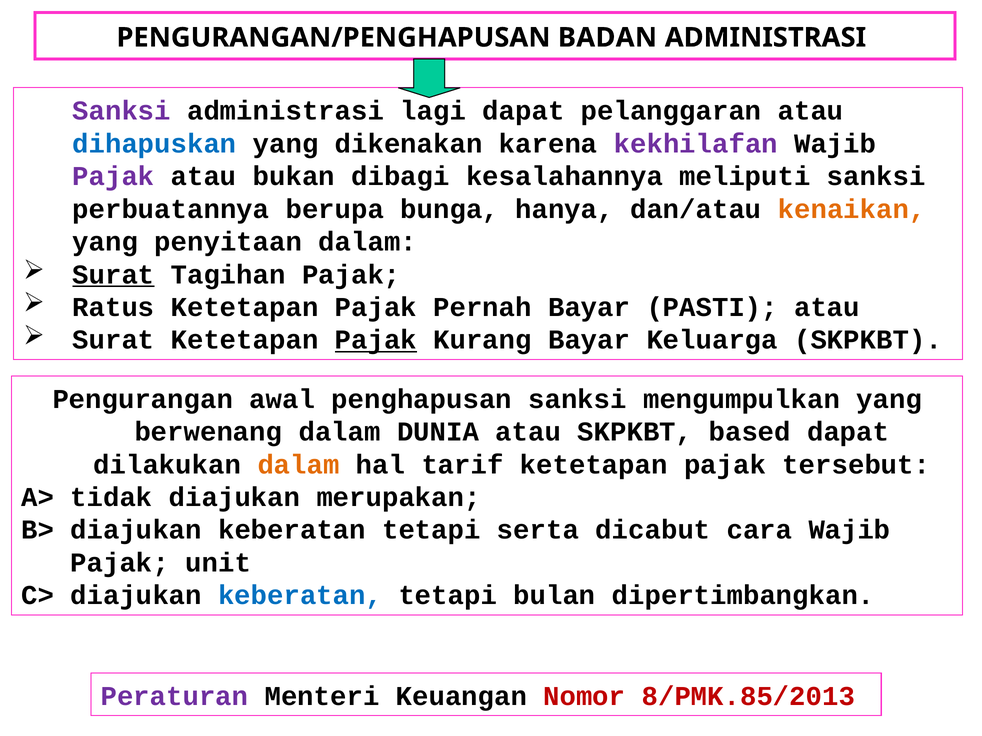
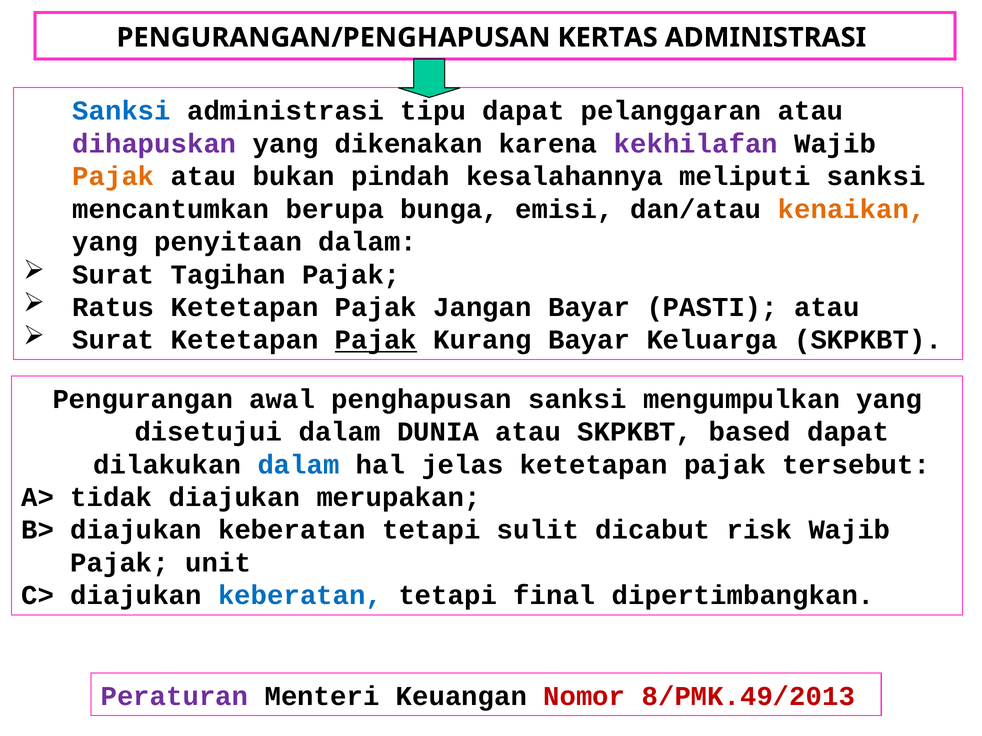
BADAN: BADAN -> KERTAS (608, 38)
Sanksi colour: purple -> blue (122, 111)
lagi: lagi -> tipu (433, 111)
dihapuskan colour: blue -> purple (154, 144)
Pajak colour: purple -> orange (113, 176)
dibagi: dibagi -> pindah (400, 176)
perbuatannya: perbuatannya -> mencantumkan (171, 209)
hanya: hanya -> emisi (564, 209)
Surat underline: present -> none (113, 275)
Pernah: Pernah -> Jangan (482, 307)
berwenang: berwenang -> disetujui (208, 432)
dalam colour: orange -> blue (299, 465)
tarif: tarif -> jelas (463, 465)
serta: serta -> sulit (538, 530)
cara: cara -> risk (759, 530)
bulan: bulan -> final (554, 596)
8/PMK.85/2013: 8/PMK.85/2013 -> 8/PMK.49/2013 (748, 697)
